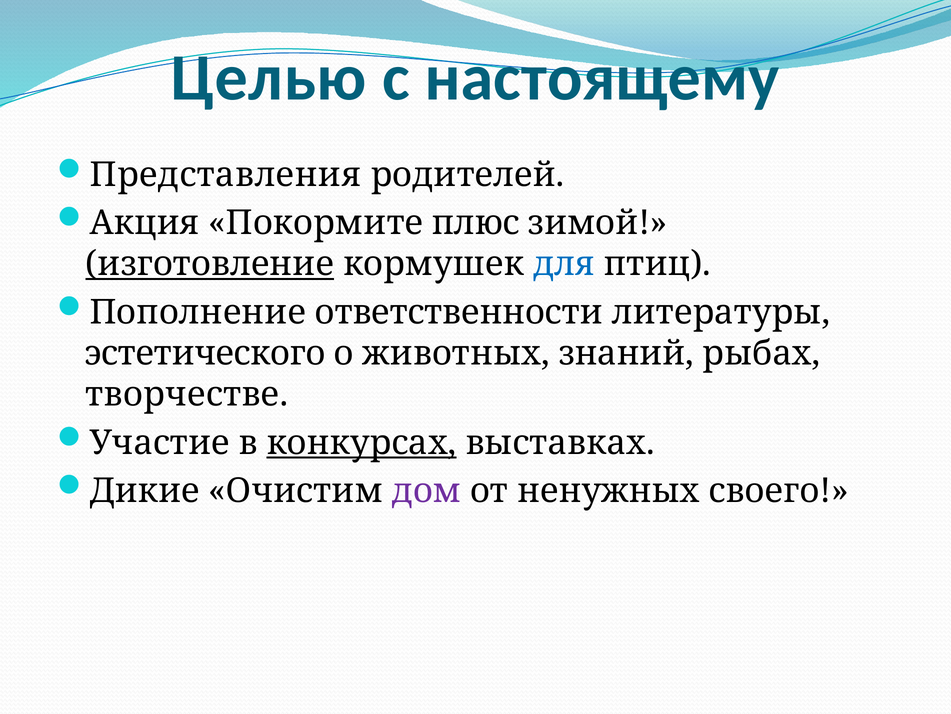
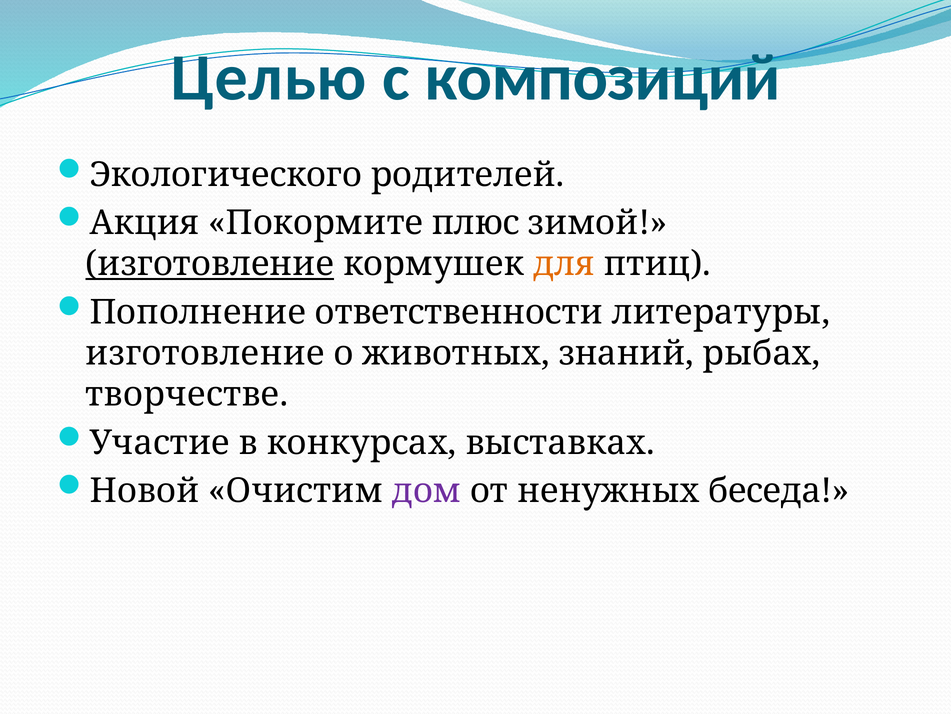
настоящему: настоящему -> композиций (603, 78)
Представления: Представления -> Экологического (226, 175)
для colour: blue -> orange (564, 264)
эстетического: эстетического -> изготовление (205, 353)
конкурсах underline: present -> none (362, 442)
Дикие: Дикие -> Новой (144, 490)
своего: своего -> беседа (779, 490)
